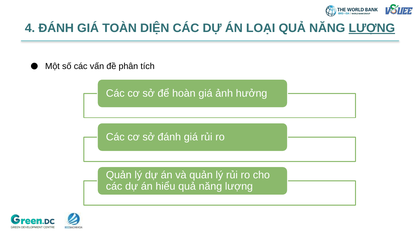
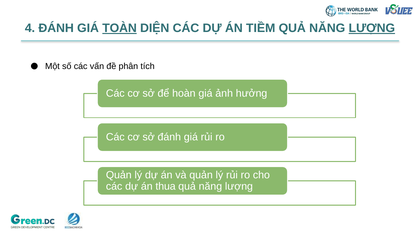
TOÀN underline: none -> present (120, 28)
LOẠI: LOẠI -> TIỀM (261, 28)
hiểu: hiểu -> thua (166, 187)
